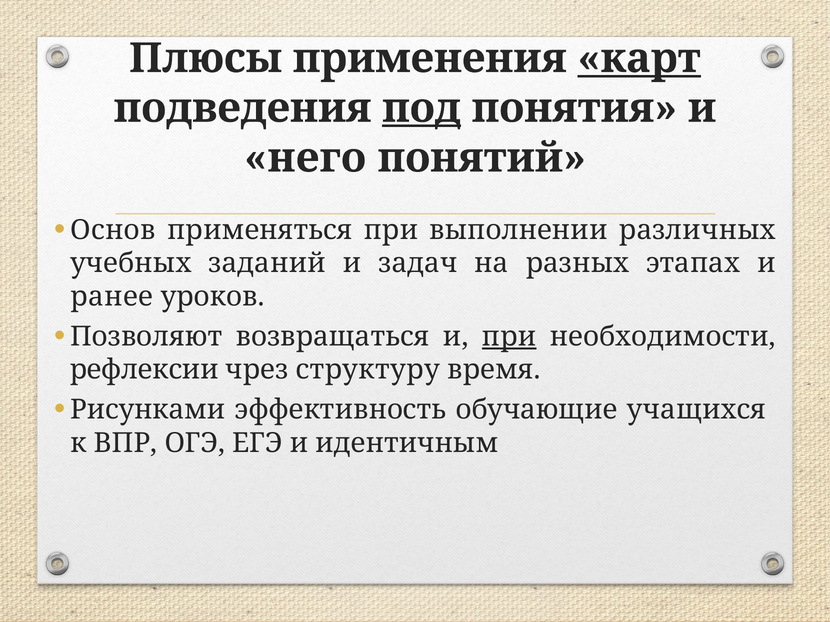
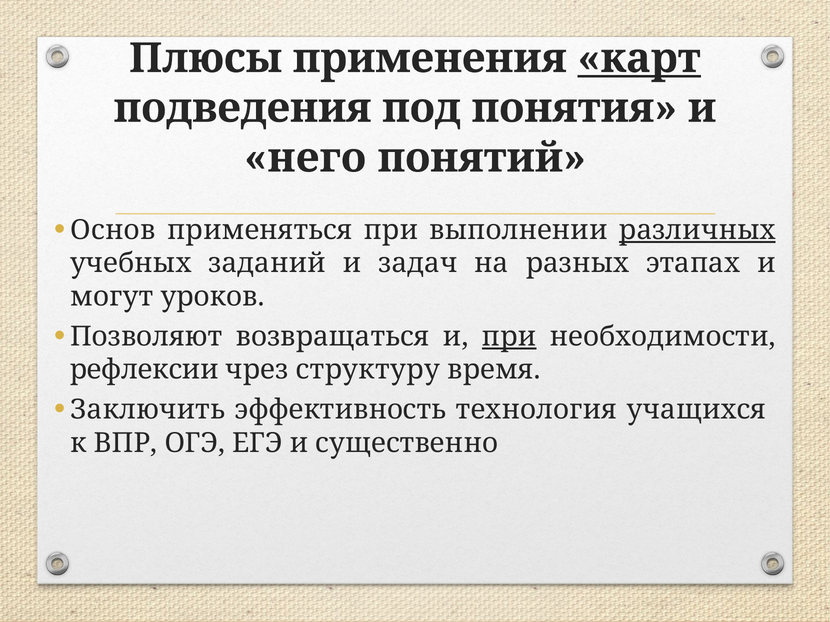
под underline: present -> none (422, 108)
различных underline: none -> present (697, 230)
ранее: ранее -> могут (112, 297)
Рисунками: Рисунками -> Заключить (148, 410)
обучающие: обучающие -> технология (537, 410)
идентичным: идентичным -> существенно (407, 443)
